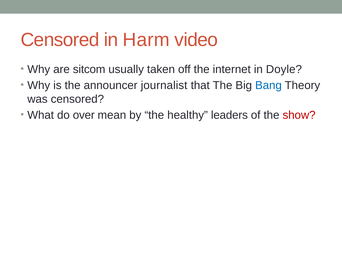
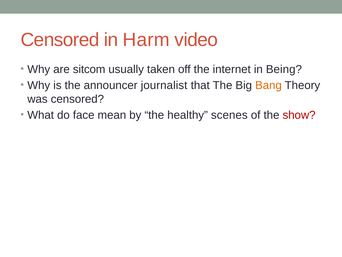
Doyle: Doyle -> Being (284, 69)
Bang colour: blue -> orange (268, 85)
over: over -> face (84, 115)
leaders: leaders -> scenes (229, 115)
